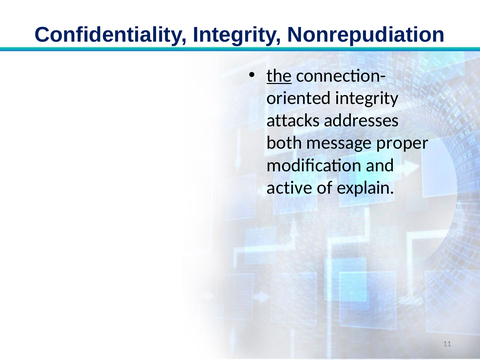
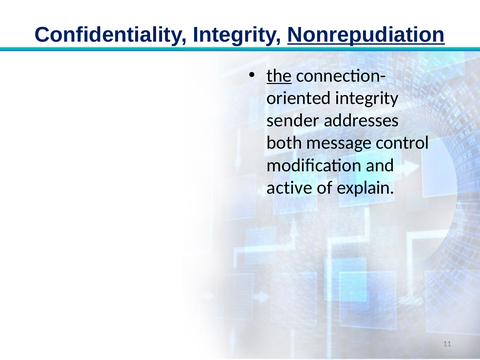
Nonrepudiation underline: none -> present (366, 35)
attacks: attacks -> sender (293, 120)
proper: proper -> control (403, 143)
